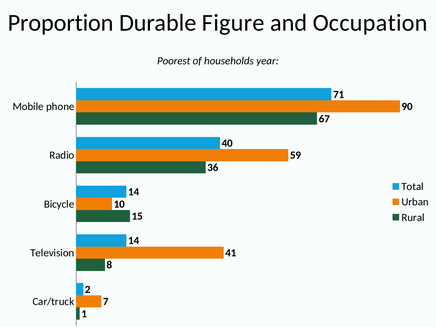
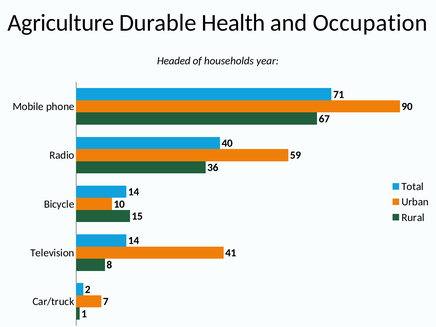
Proportion: Proportion -> Agriculture (61, 23)
Figure: Figure -> Health (233, 23)
Poorest: Poorest -> Headed (174, 61)
